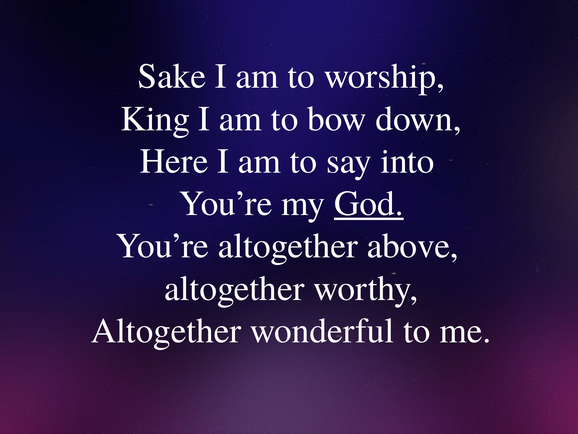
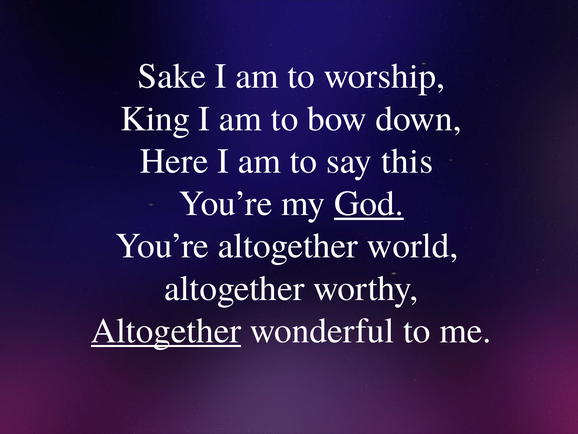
into: into -> this (407, 161)
above: above -> world (413, 246)
Altogether underline: none -> present (166, 330)
